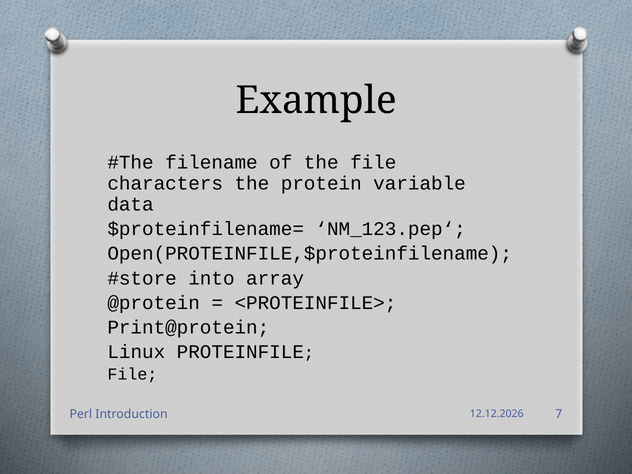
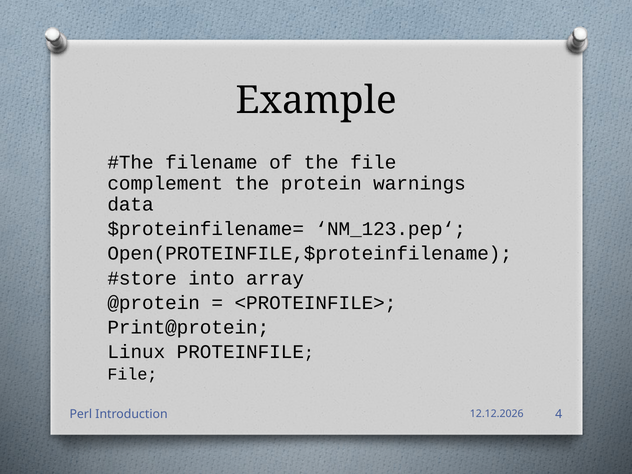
characters: characters -> complement (165, 183)
variable: variable -> warnings (420, 183)
7: 7 -> 4 (559, 414)
